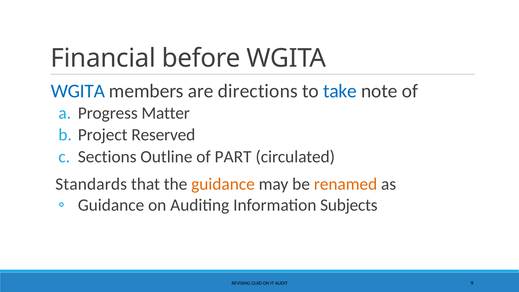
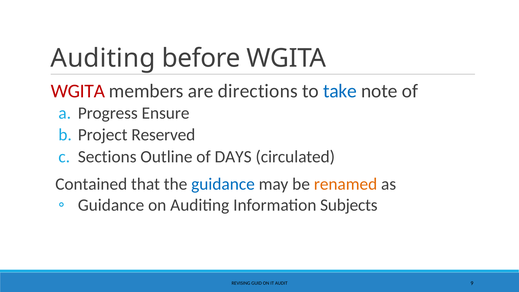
Financial: Financial -> Auditing (103, 58)
WGITA colour: blue -> red (78, 91)
Matter: Matter -> Ensure (166, 113)
PART: PART -> DAYS (233, 157)
Standards: Standards -> Contained (91, 184)
guidance colour: orange -> blue (223, 184)
